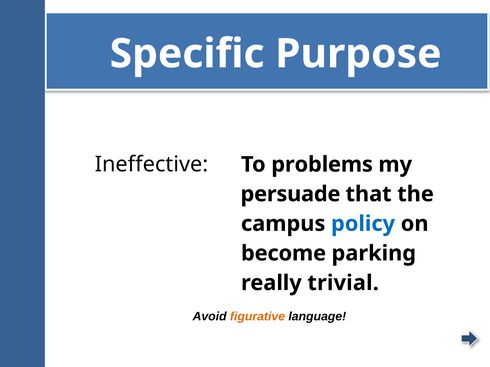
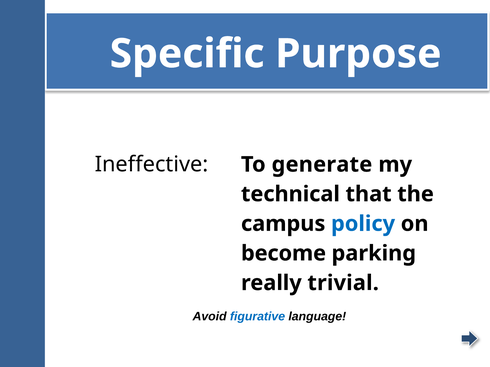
problems: problems -> generate (322, 165)
persuade: persuade -> technical (290, 194)
figurative colour: orange -> blue (258, 317)
